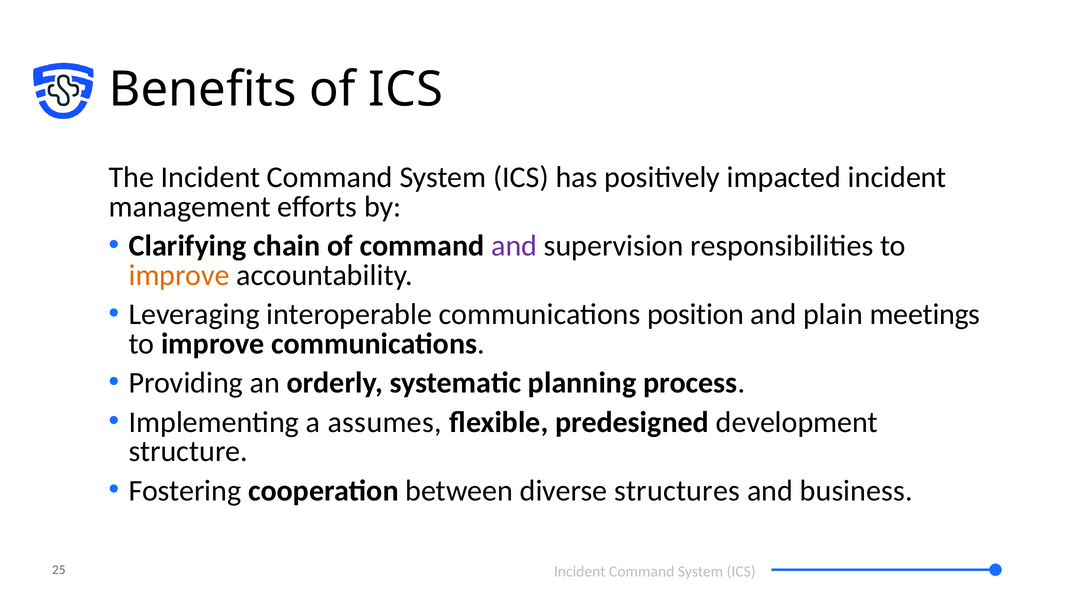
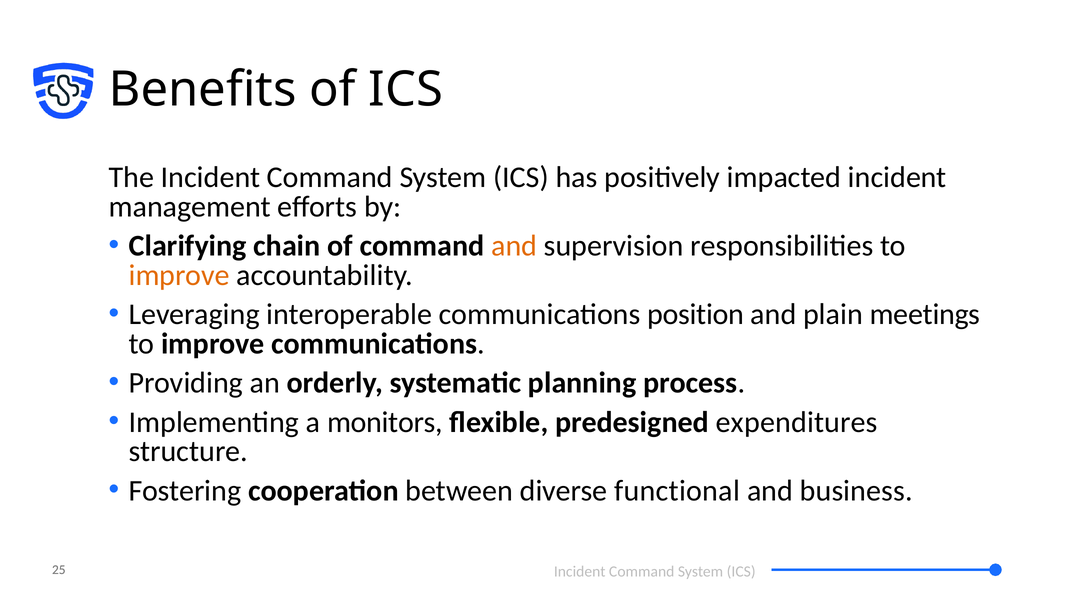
and colour: purple -> orange (514, 246)
assumes: assumes -> monitors (385, 422)
development: development -> expenditures (797, 422)
structures: structures -> functional (677, 491)
